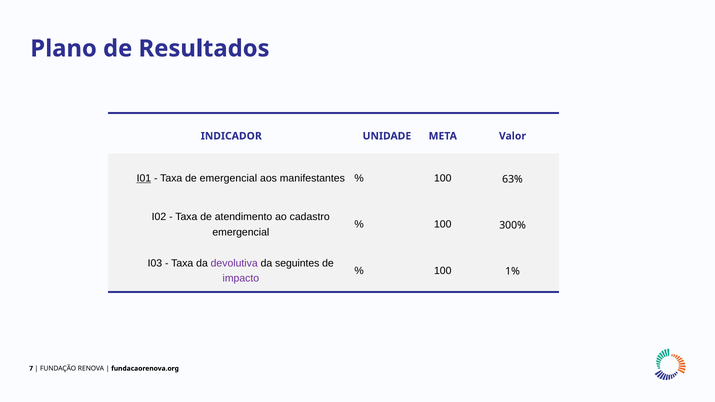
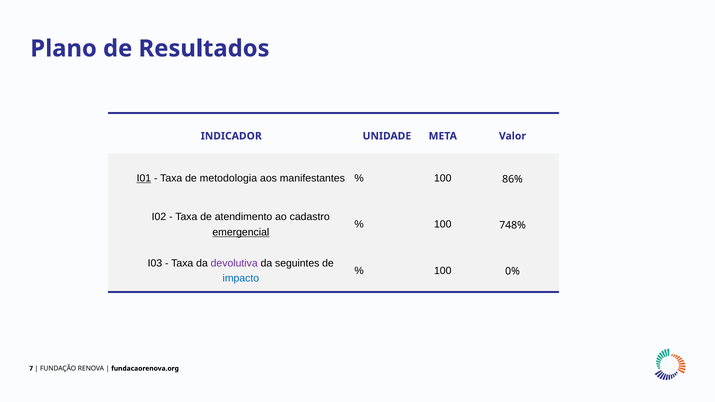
de emergencial: emergencial -> metodologia (228, 179)
63%: 63% -> 86% (513, 179)
300%: 300% -> 748% (513, 226)
emergencial underline: none -> present (241, 232)
1%: 1% -> 0% (513, 272)
impacto colour: purple -> blue (241, 278)
